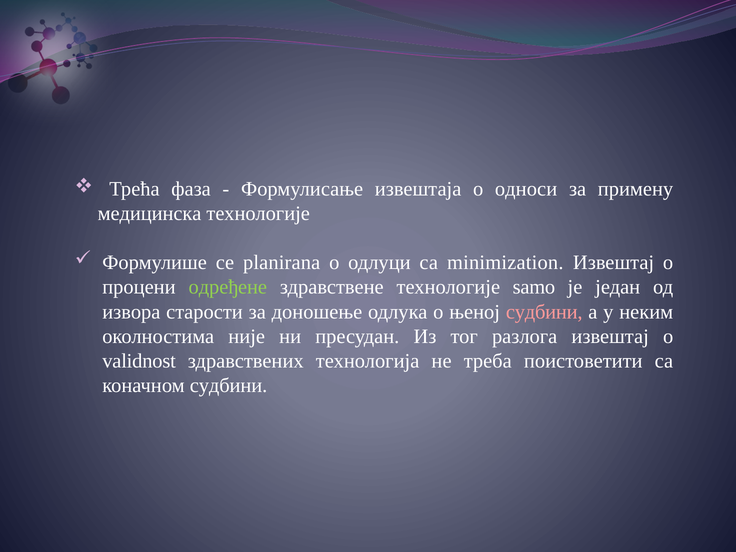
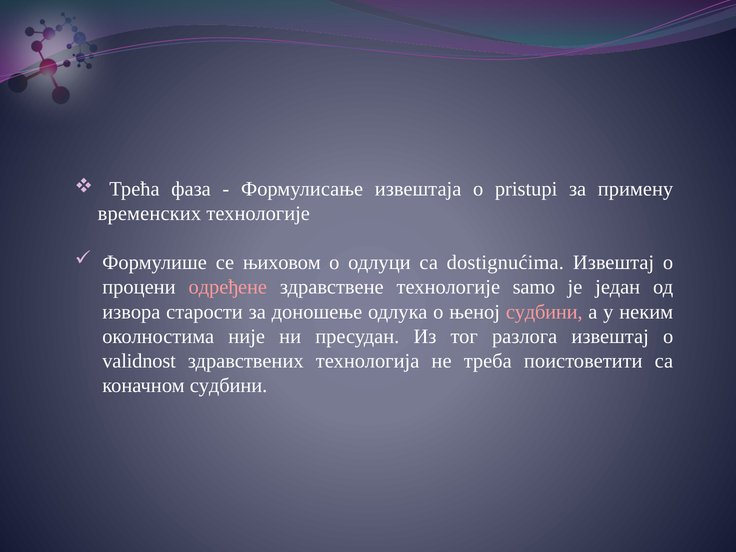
односи: односи -> pristupi (526, 189)
медицинска: медицинска -> временских (149, 214)
planirana: planirana -> њиховом (282, 263)
minimization: minimization -> dostignućima (505, 263)
одређене colour: light green -> pink (228, 287)
